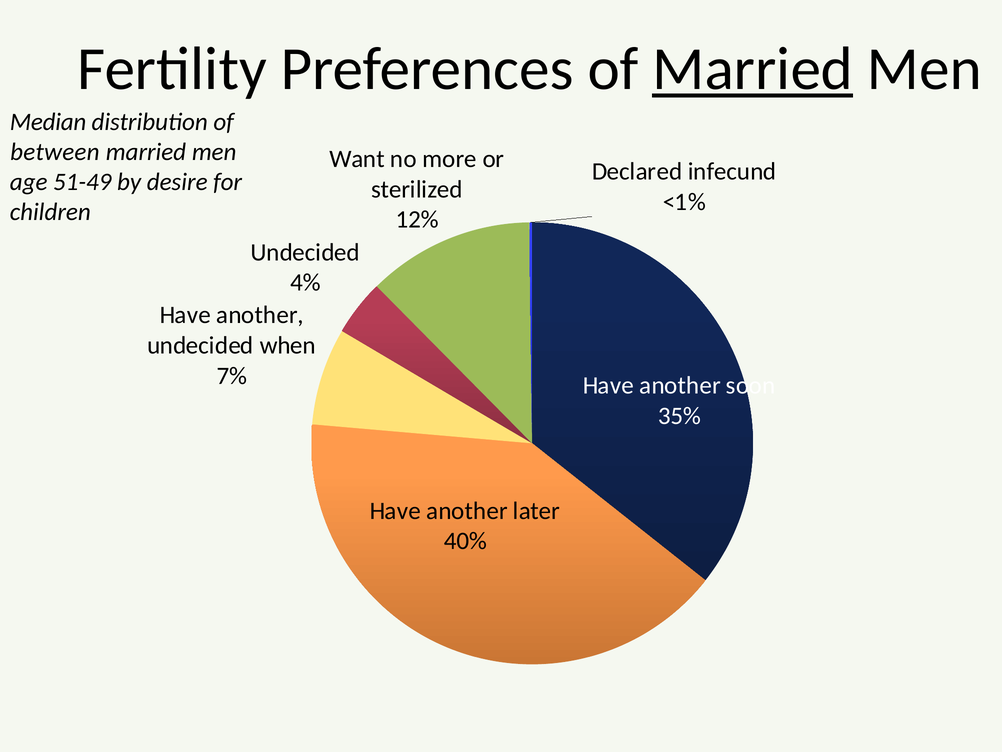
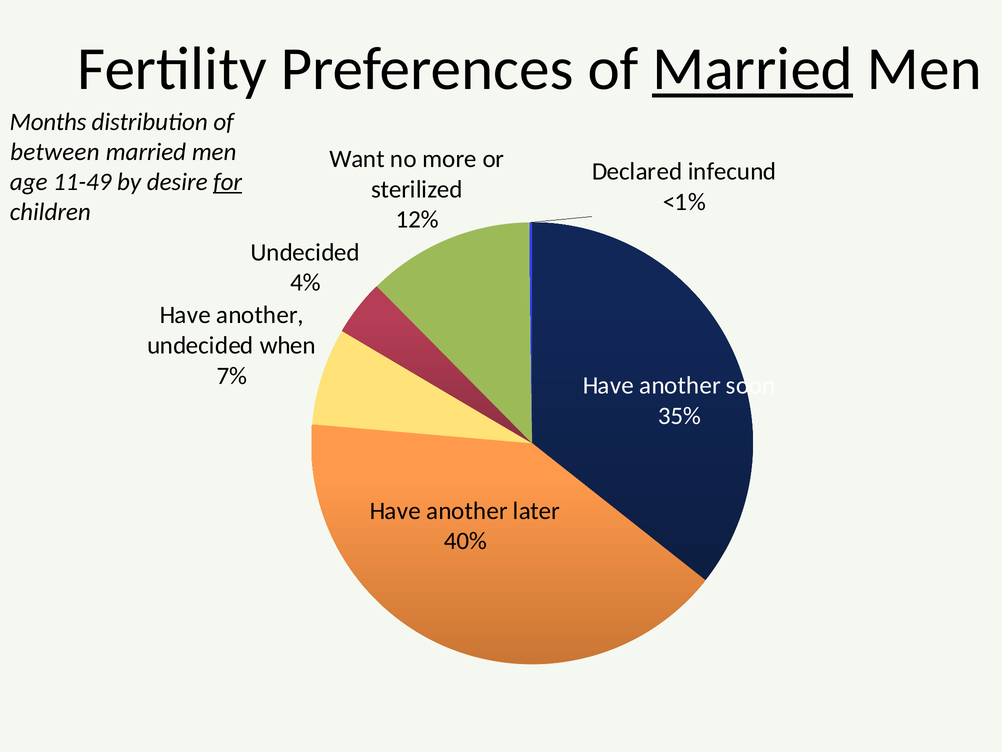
Median: Median -> Months (48, 122)
51-49: 51-49 -> 11-49 (82, 182)
for underline: none -> present (228, 182)
